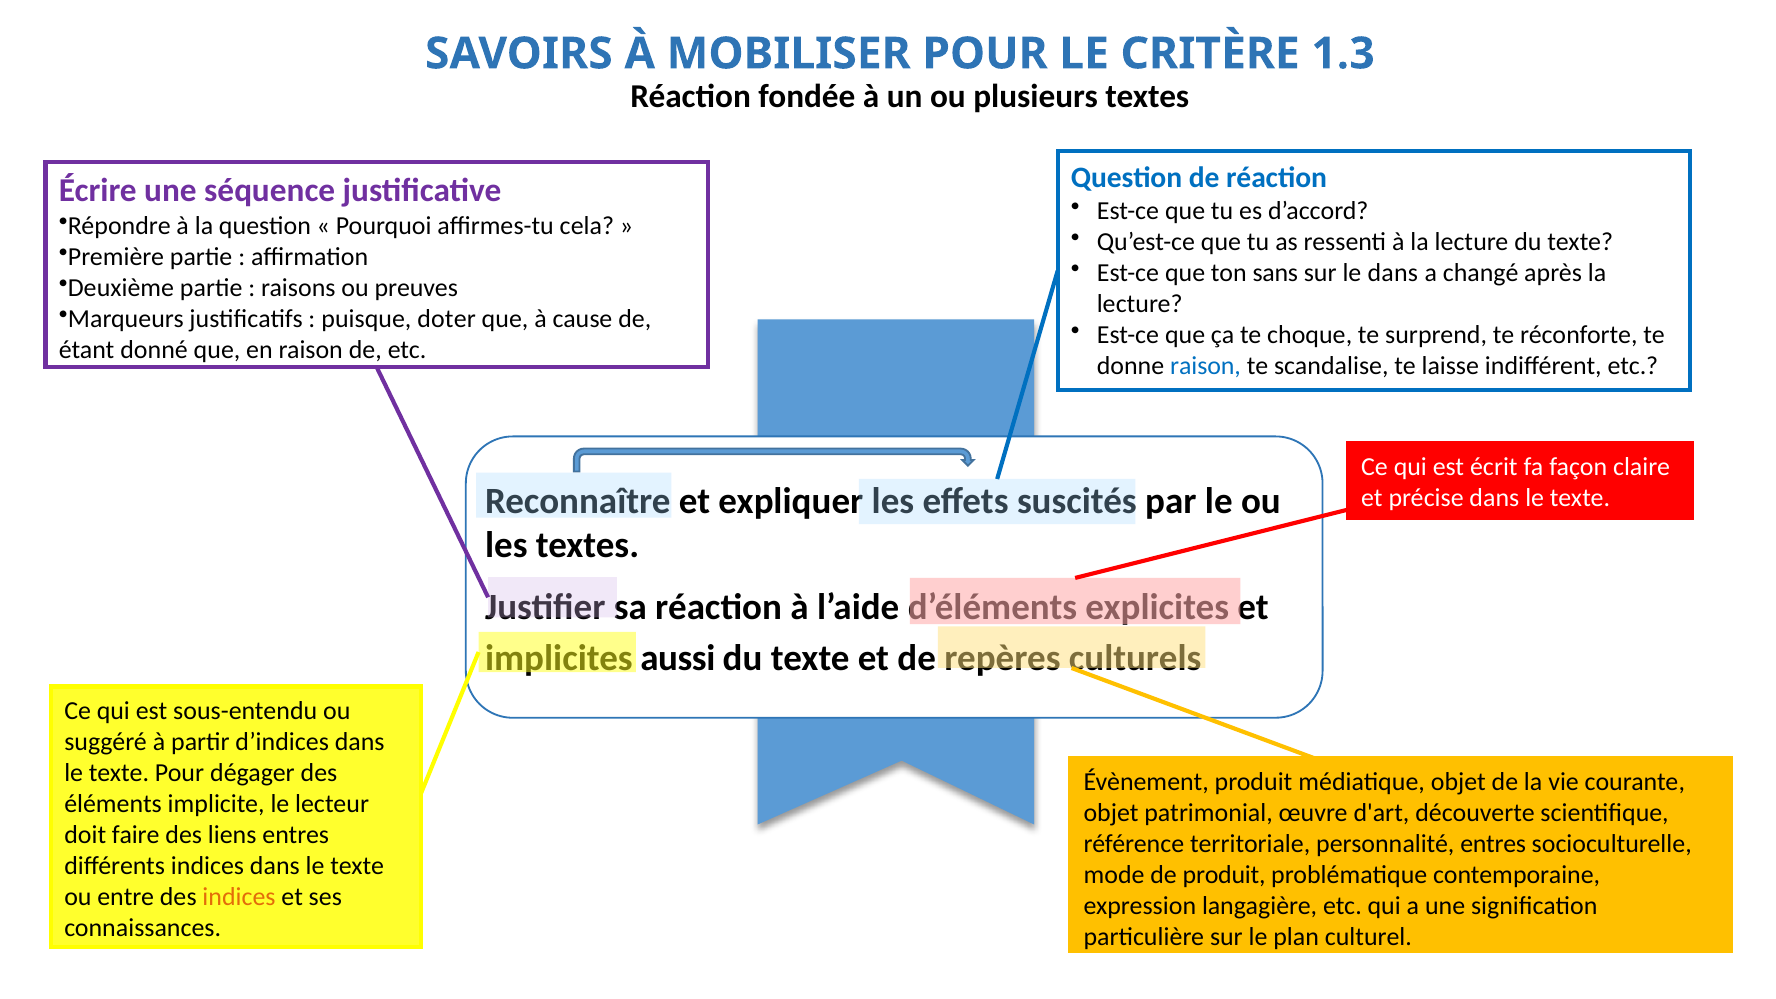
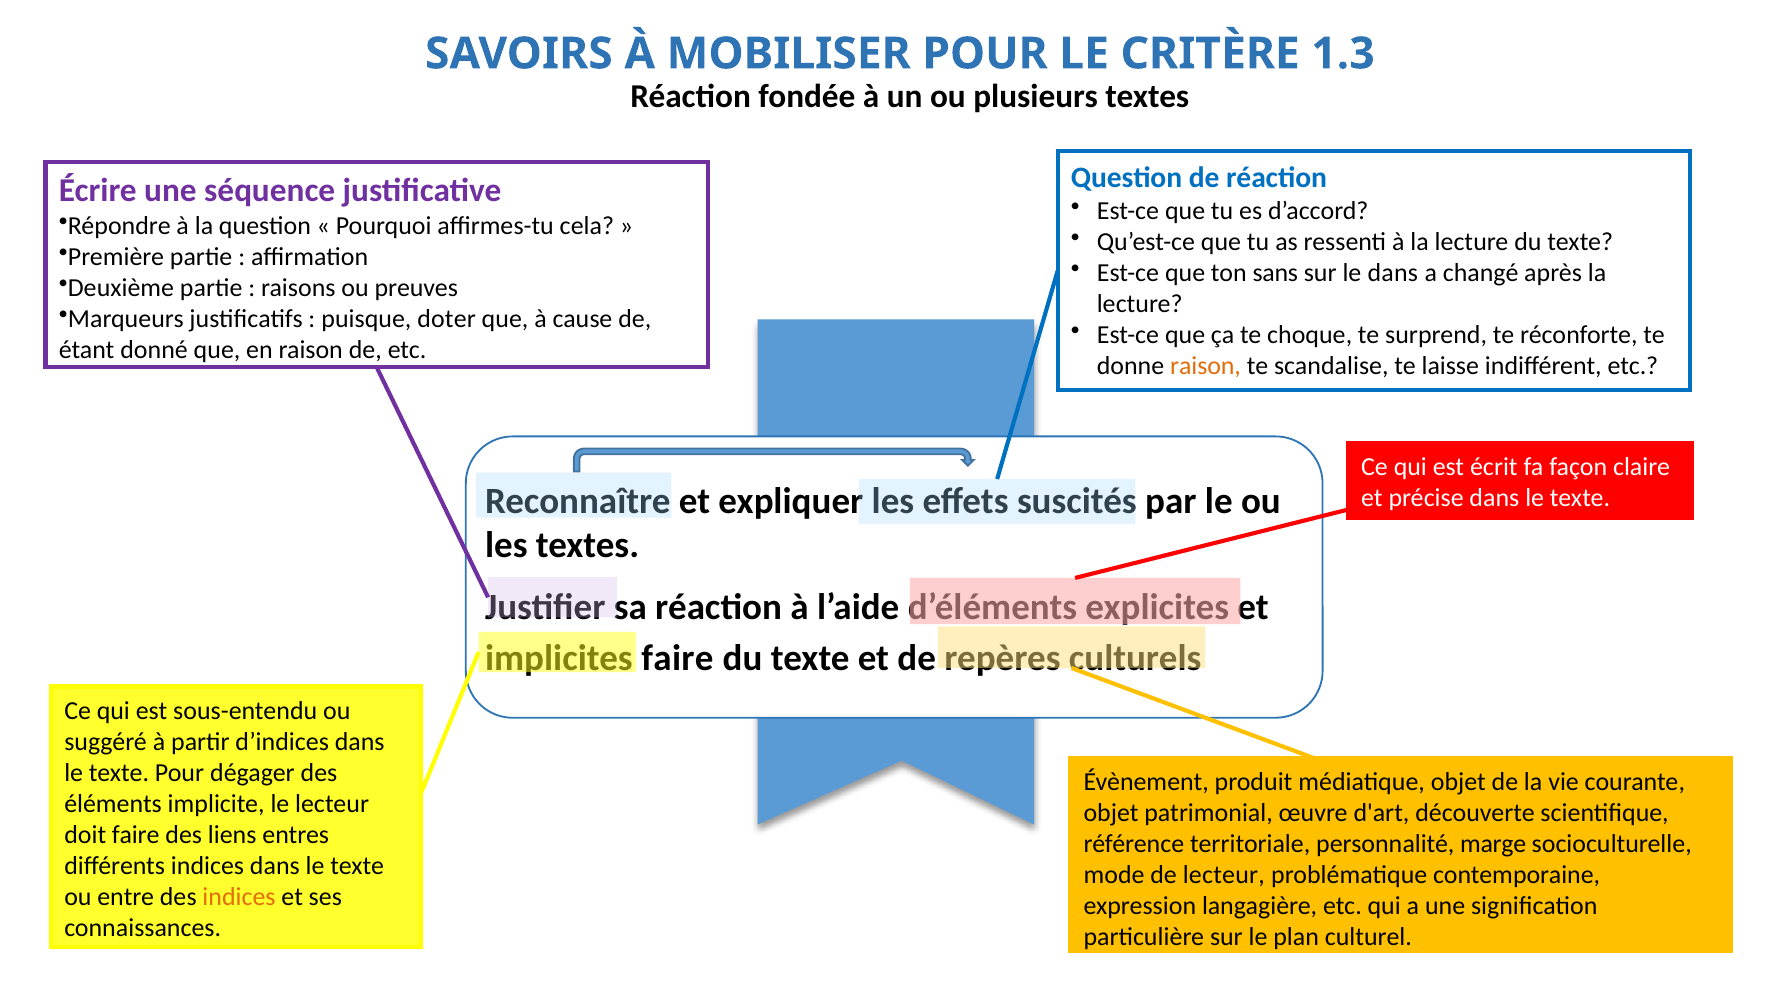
raison colour: blue -> orange (1205, 366)
aussi: aussi -> faire (677, 658)
personnalité entres: entres -> marge (1493, 844)
de produit: produit -> lecteur (1224, 875)
